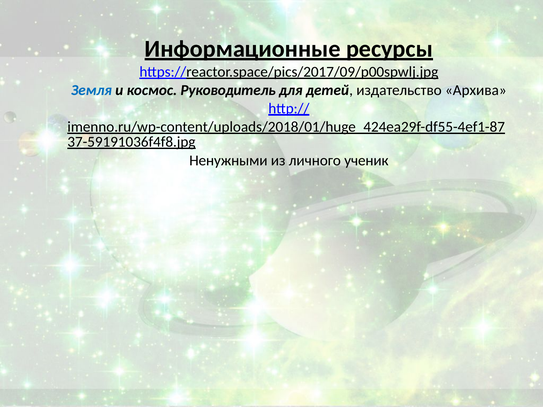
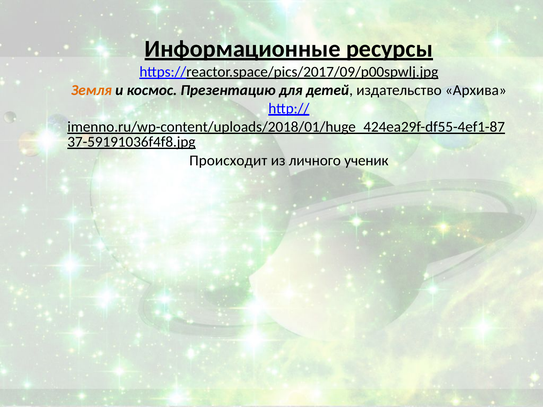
Земля colour: blue -> orange (91, 90)
Руководитель: Руководитель -> Презентацию (228, 90)
Ненужными: Ненужными -> Происходит (228, 160)
